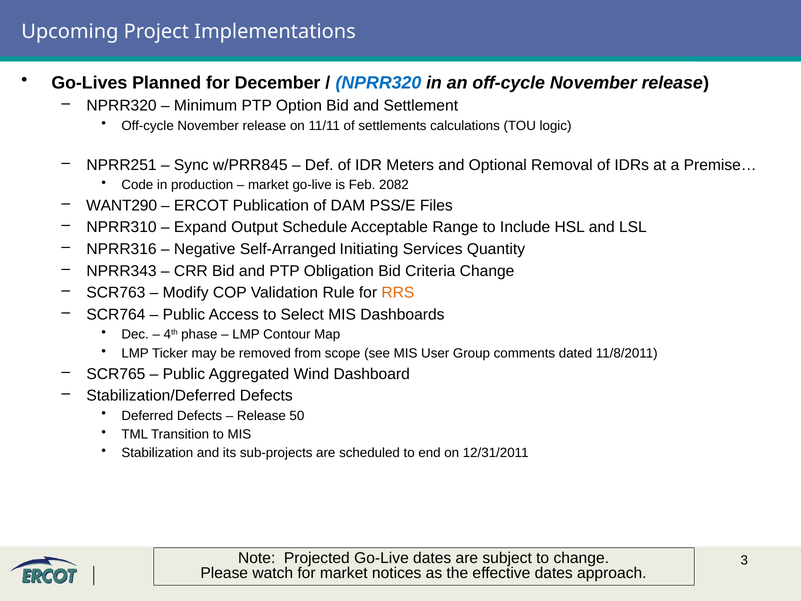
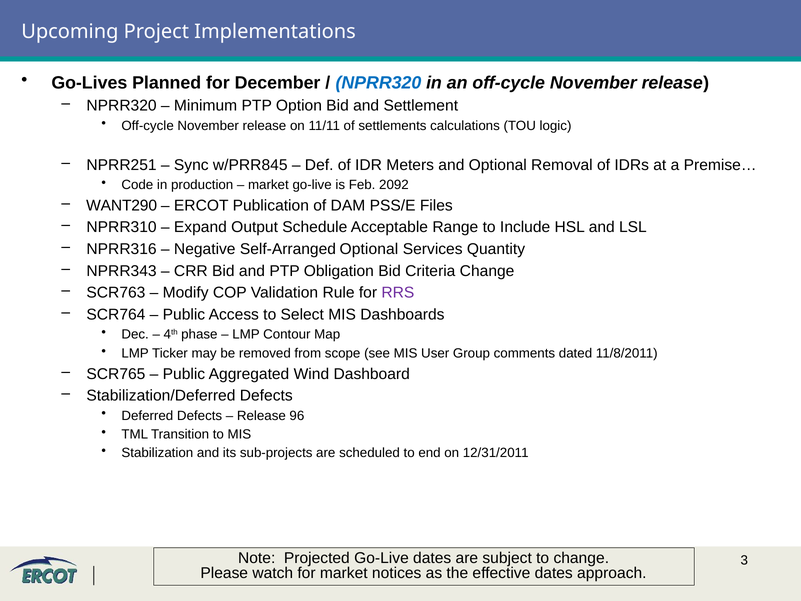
2082: 2082 -> 2092 (394, 185)
Self-Arranged Initiating: Initiating -> Optional (369, 249)
RRS colour: orange -> purple (398, 293)
50: 50 -> 96 (297, 415)
